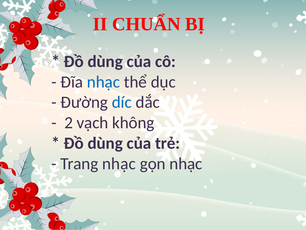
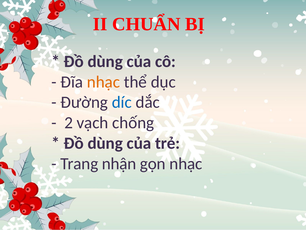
nhạc colour: blue -> orange (103, 82)
không: không -> chống (133, 123)
Trang nhạc: nhạc -> nhận (119, 163)
